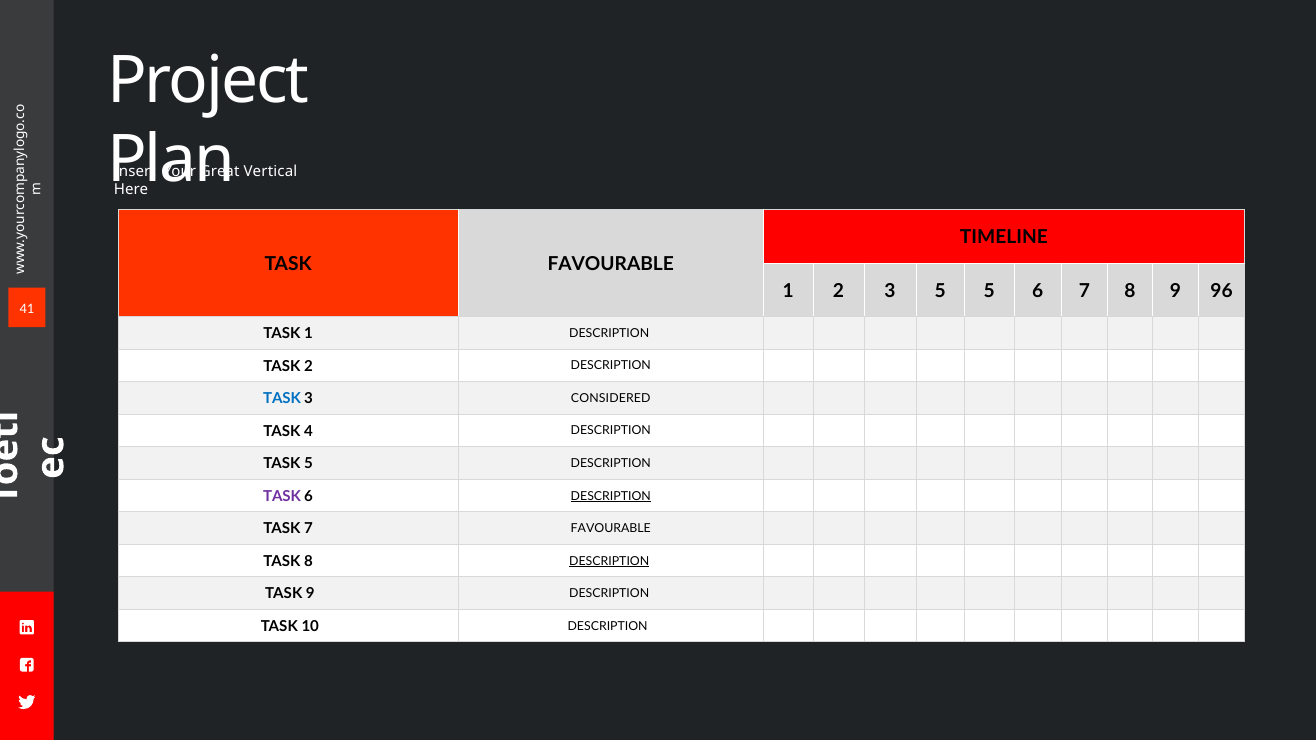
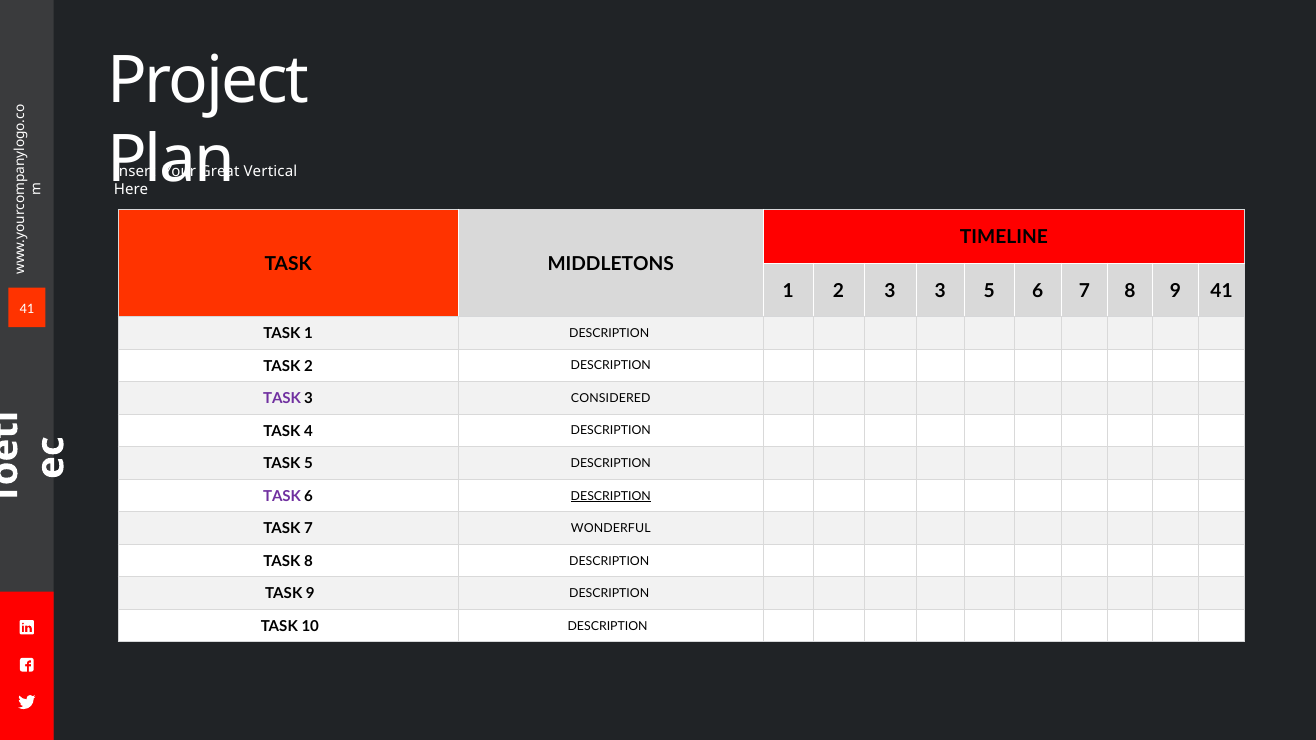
TASK FAVOURABLE: FAVOURABLE -> MIDDLETONS (611, 264)
3 5: 5 -> 3 (940, 291)
9 96: 96 -> 41 (1222, 291)
TASK colour: blue -> purple (282, 399)
7 FAVOURABLE: FAVOURABLE -> WONDERFUL (611, 529)
DESCRIPTION underline: present -> none (609, 561)
